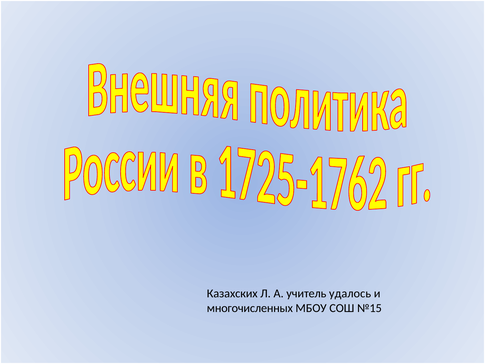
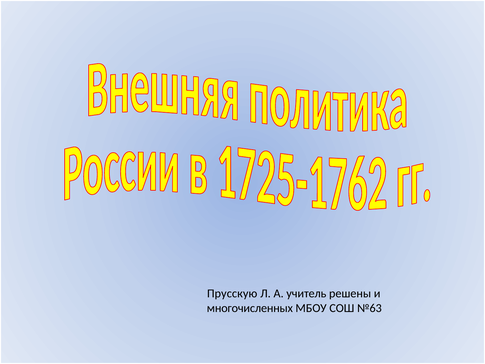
Казахских: Казахских -> Прусскую (232, 293)
удалось: удалось -> решены (350, 293)
№15: №15 -> №63 (369, 308)
